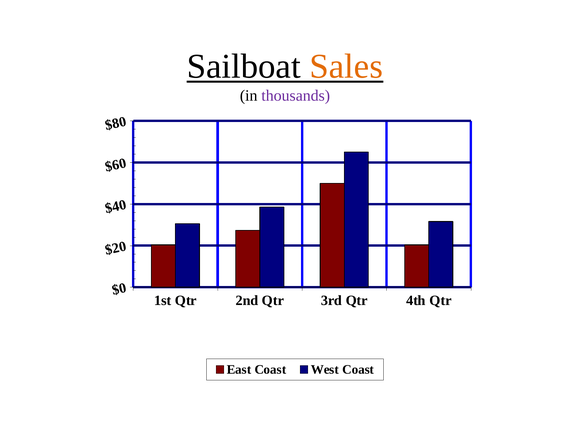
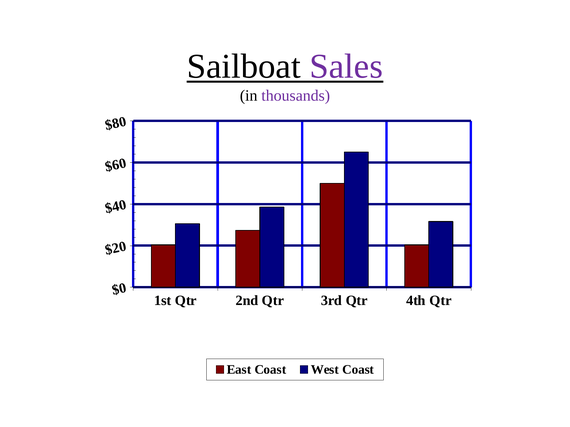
Sales colour: orange -> purple (346, 67)
